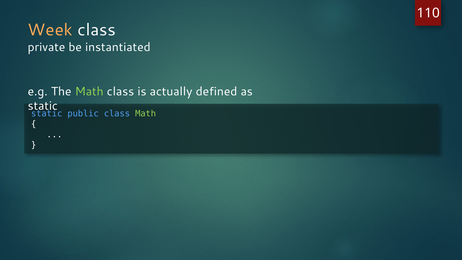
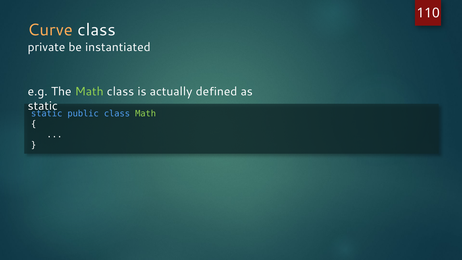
Week: Week -> Curve (50, 30)
